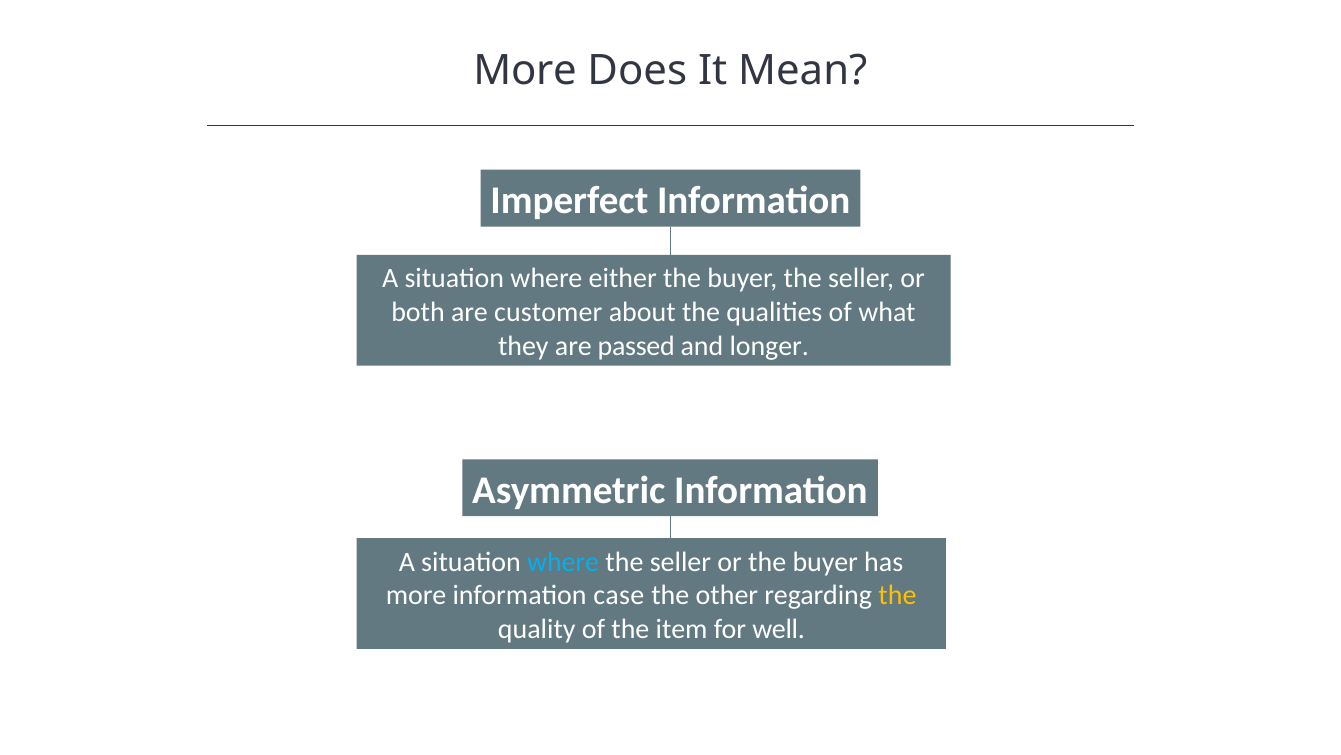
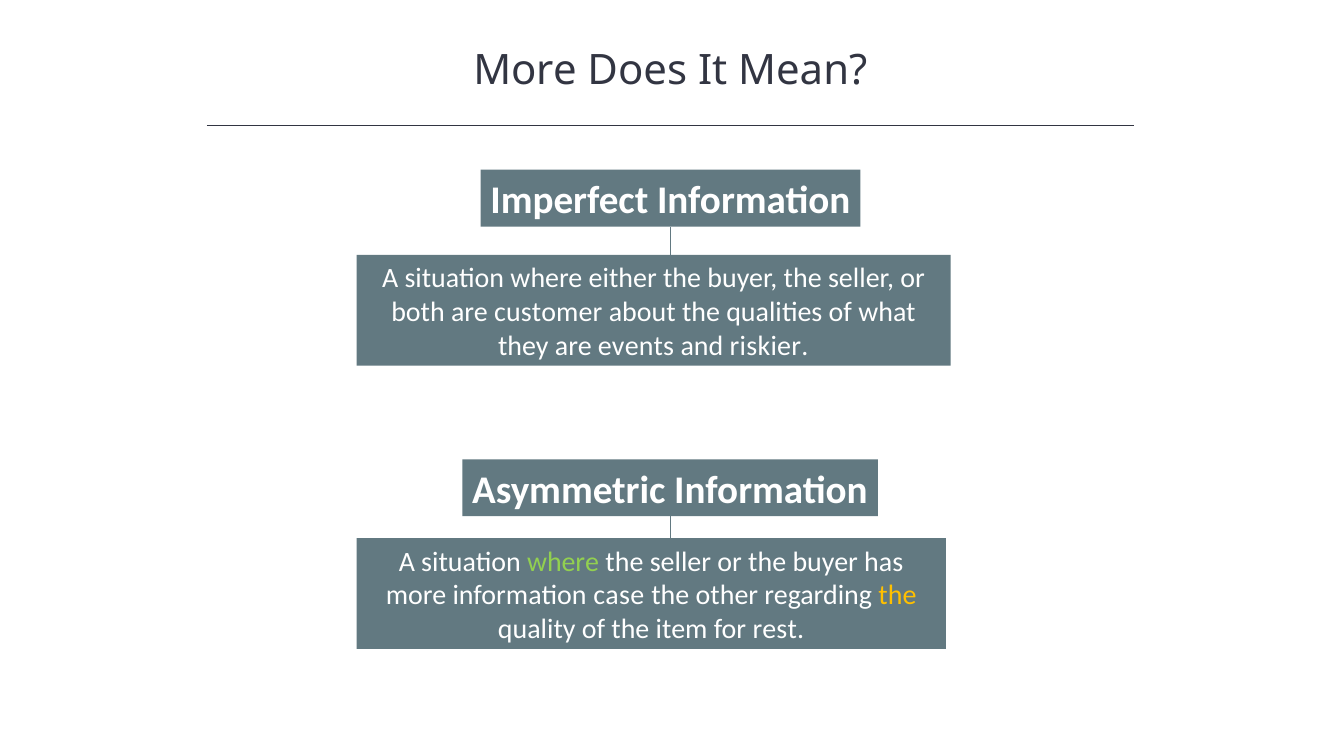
passed: passed -> events (636, 346)
longer: longer -> riskier (769, 346)
where colour: light blue -> light green (563, 561)
well: well -> rest (778, 628)
